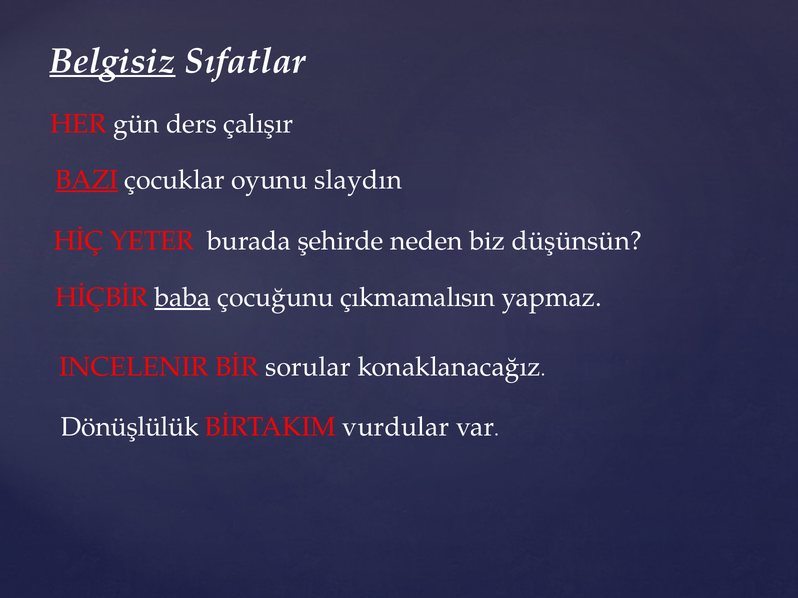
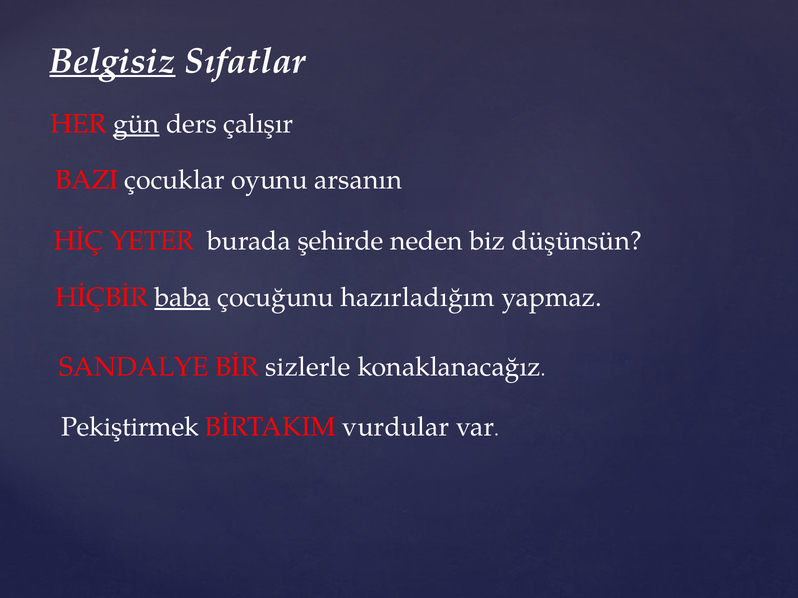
gün underline: none -> present (136, 124)
BAZI underline: present -> none (87, 180)
slaydın: slaydın -> arsanın (358, 180)
çıkmamalısın: çıkmamalısın -> hazırladığım (418, 298)
INCELENIR: INCELENIR -> SANDALYE (134, 367)
sorular: sorular -> sizlerle (308, 367)
Dönüşlülük: Dönüşlülük -> Pekiştirmek (130, 427)
